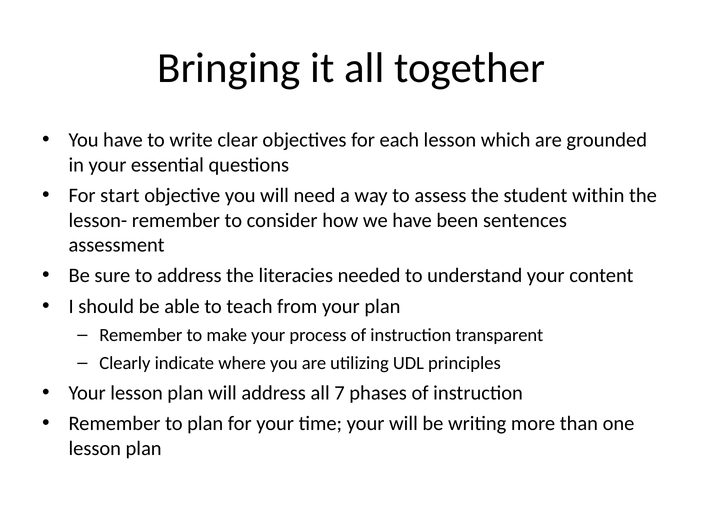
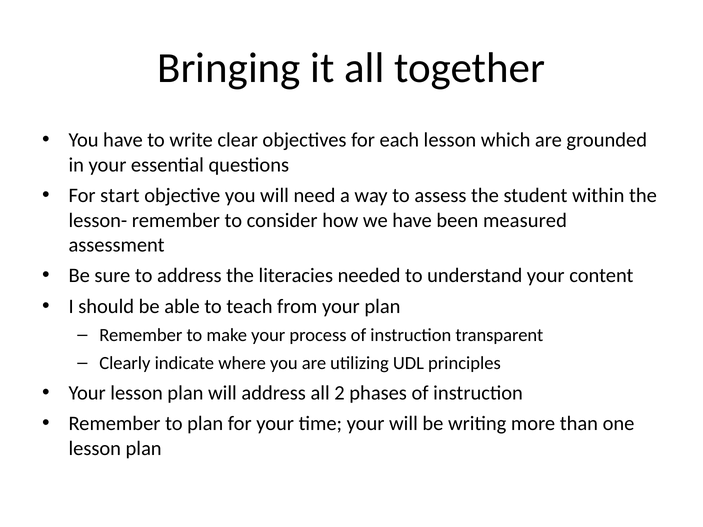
sentences: sentences -> measured (525, 220)
7: 7 -> 2 (340, 393)
